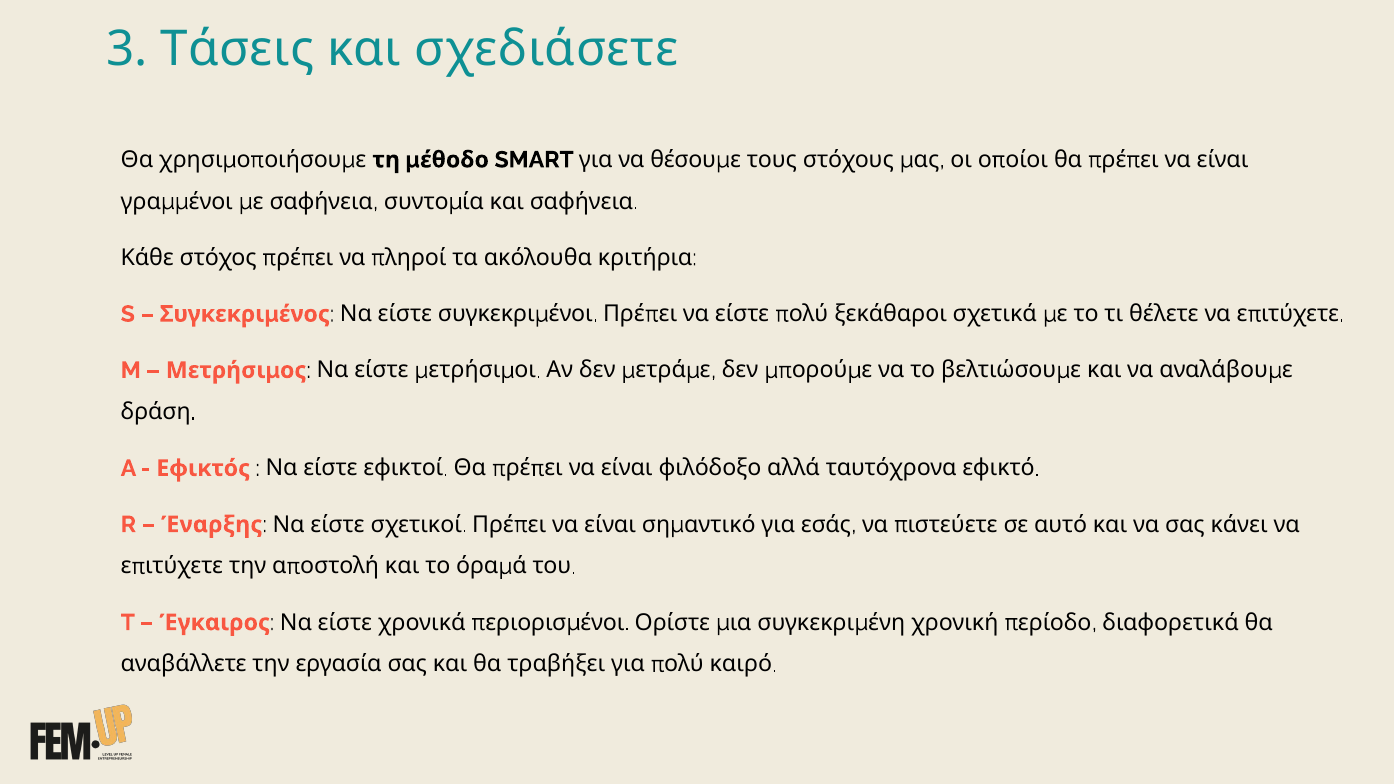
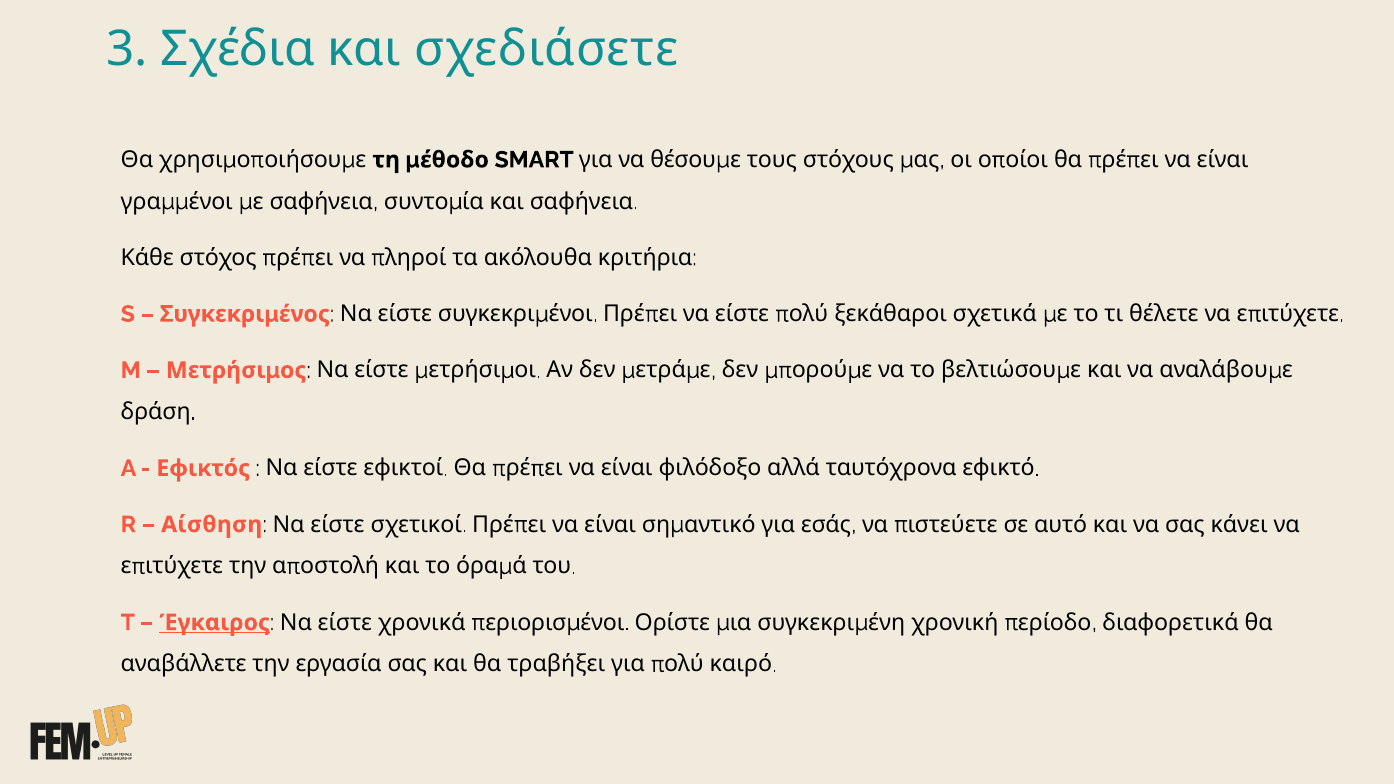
Τάσεις: Τάσεις -> Σχέδια (238, 49)
Έναρξης: Έναρξης -> Αίσθηση (212, 525)
Έγκαιρος underline: none -> present (215, 623)
